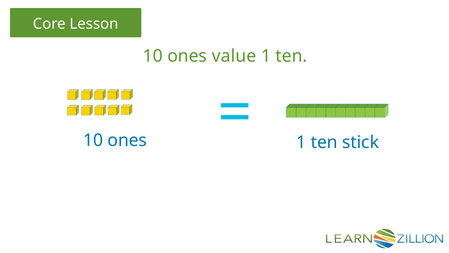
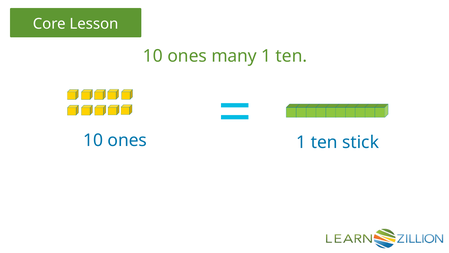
value: value -> many (234, 56)
